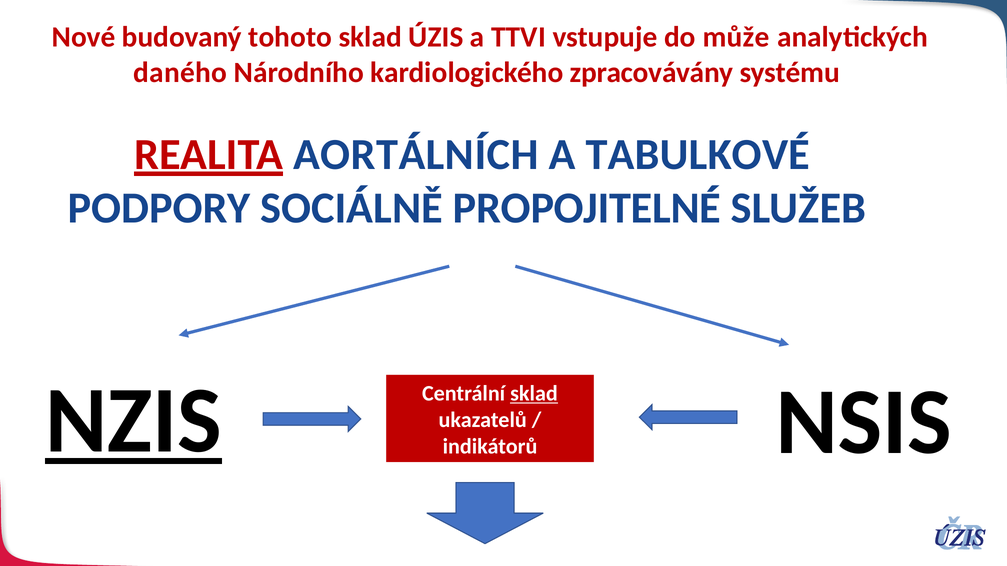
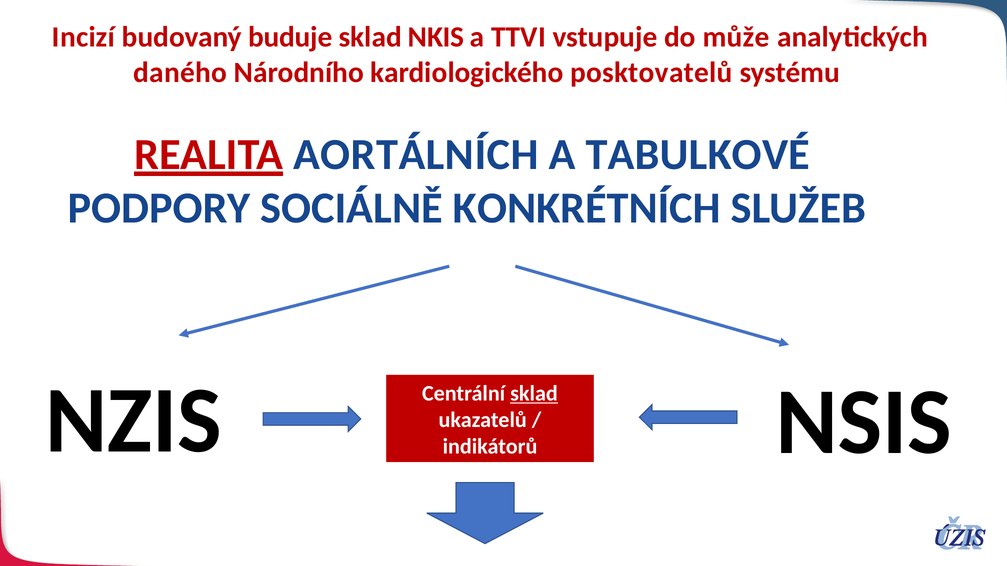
Nové: Nové -> Incizí (84, 37)
tohoto: tohoto -> buduje (290, 37)
ÚZIS: ÚZIS -> NKIS (436, 37)
zpracovávány: zpracovávány -> posktovatelů (651, 73)
PROPOJITELNÉ: PROPOJITELNÉ -> KONKRÉTNÍCH (587, 208)
NZIS underline: present -> none (133, 421)
